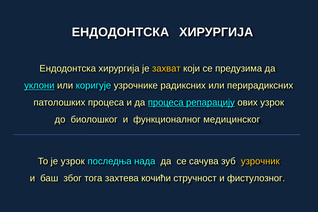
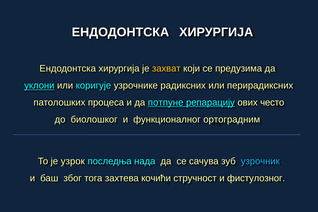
да процеса: процеса -> потпуне (166, 102)
ових узрок: узрок -> често (272, 102)
медицинског: медицинског -> ортоградним (232, 119)
узрочник colour: yellow -> light blue (260, 161)
